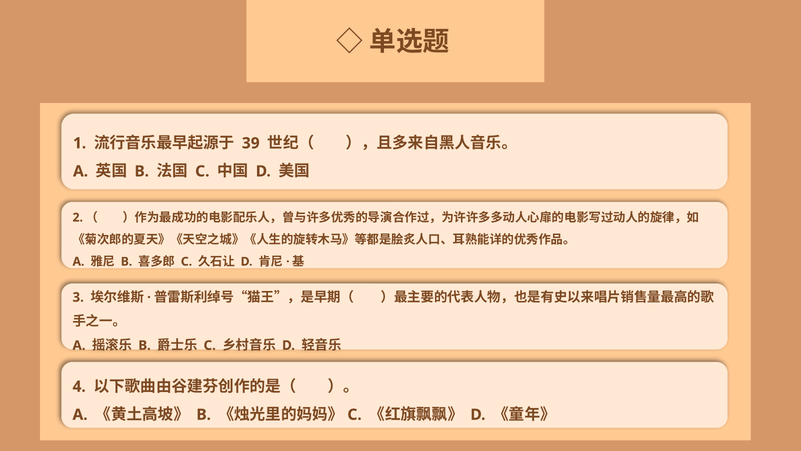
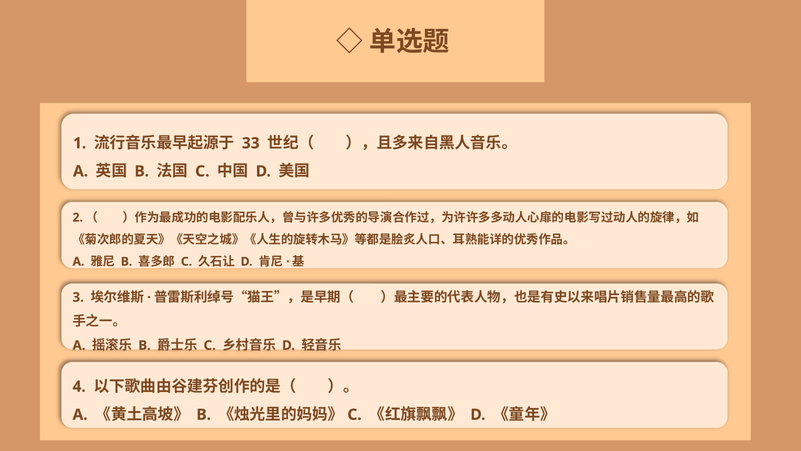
39: 39 -> 33 (251, 143)
